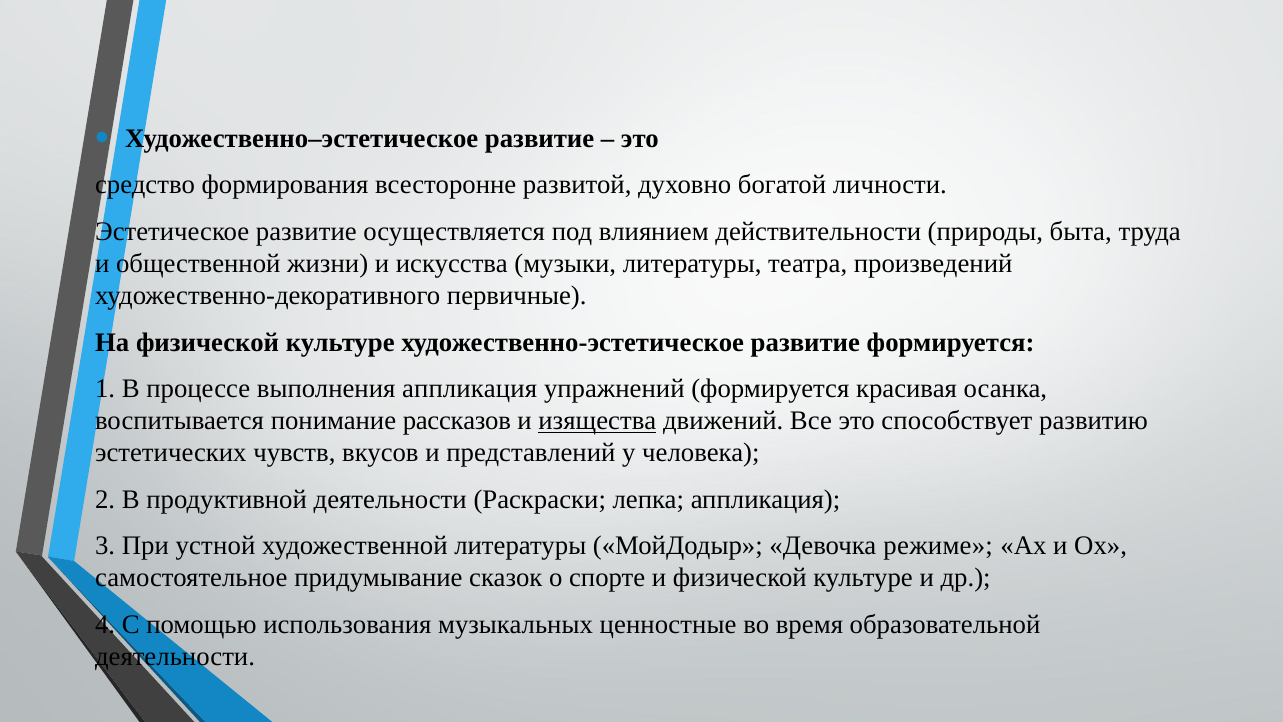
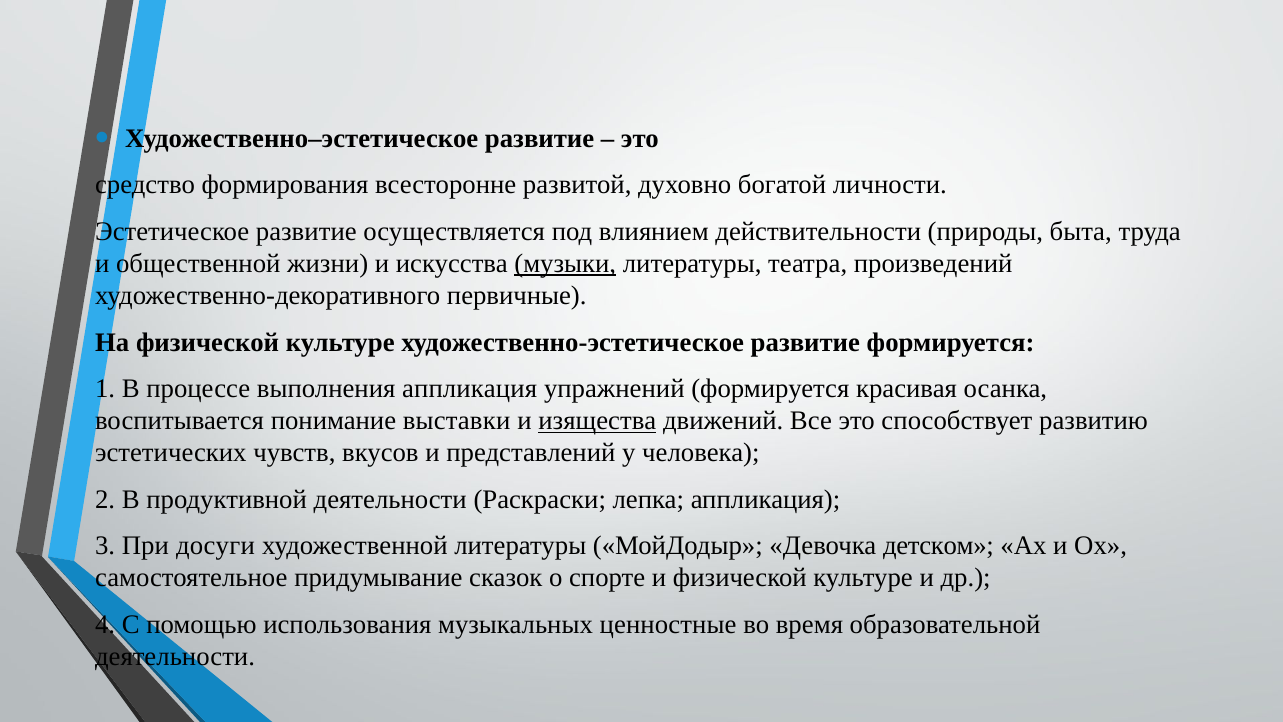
музыки underline: none -> present (565, 263)
рассказов: рассказов -> выставки (457, 421)
устной: устной -> досуги (215, 546)
режиме: режиме -> детском (938, 546)
